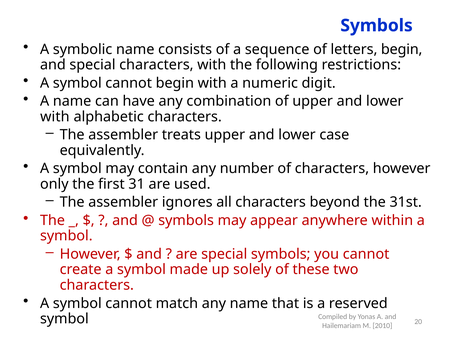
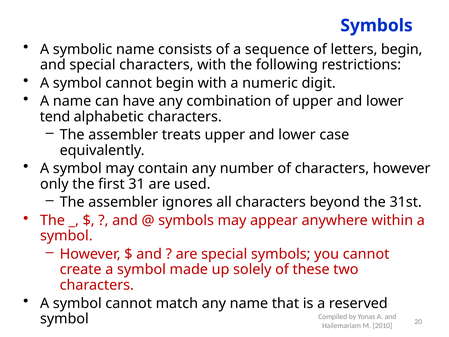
with: with -> tend (55, 117)
